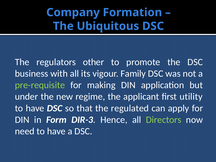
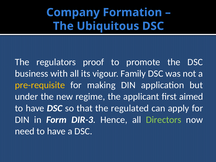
other: other -> proof (93, 62)
pre-requisite colour: light green -> yellow (40, 85)
utility: utility -> aimed (191, 97)
